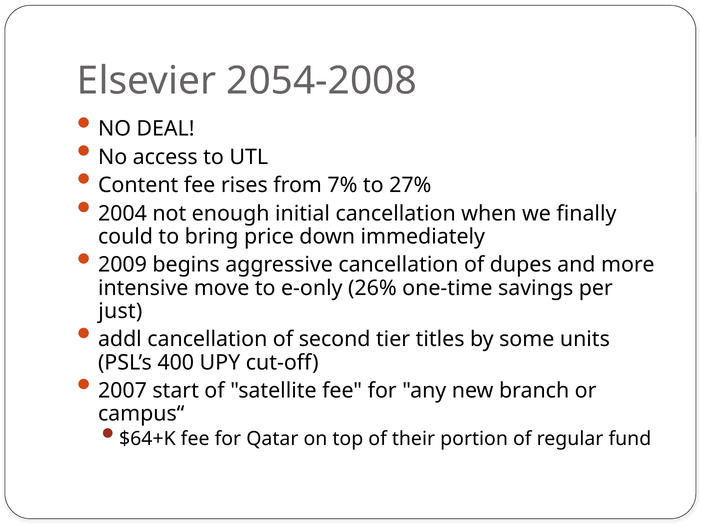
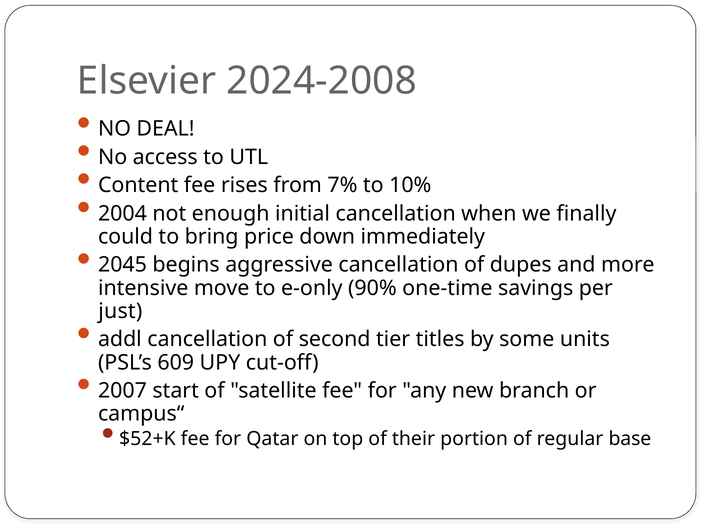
2054-2008: 2054-2008 -> 2024-2008 (322, 81)
27%: 27% -> 10% (410, 185)
2009: 2009 -> 2045 (122, 265)
26%: 26% -> 90% (372, 288)
400: 400 -> 609 (176, 362)
$64+K: $64+K -> $52+K (147, 439)
fund: fund -> base (630, 439)
